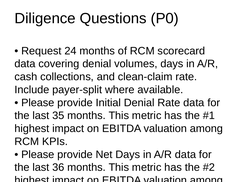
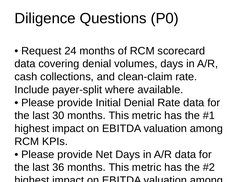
35: 35 -> 30 (58, 116)
